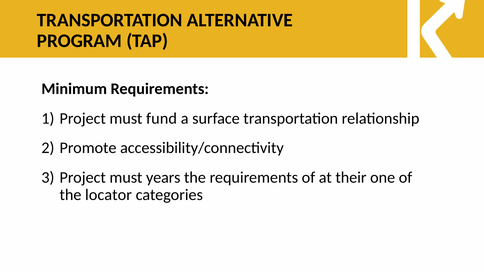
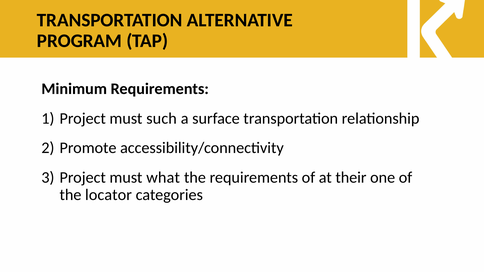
fund: fund -> such (162, 118)
years: years -> what (163, 178)
